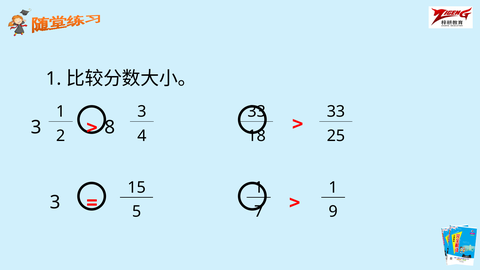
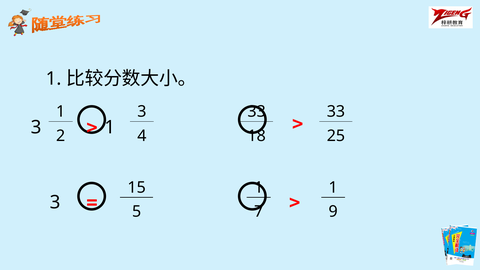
8: 8 -> 1 (110, 127)
